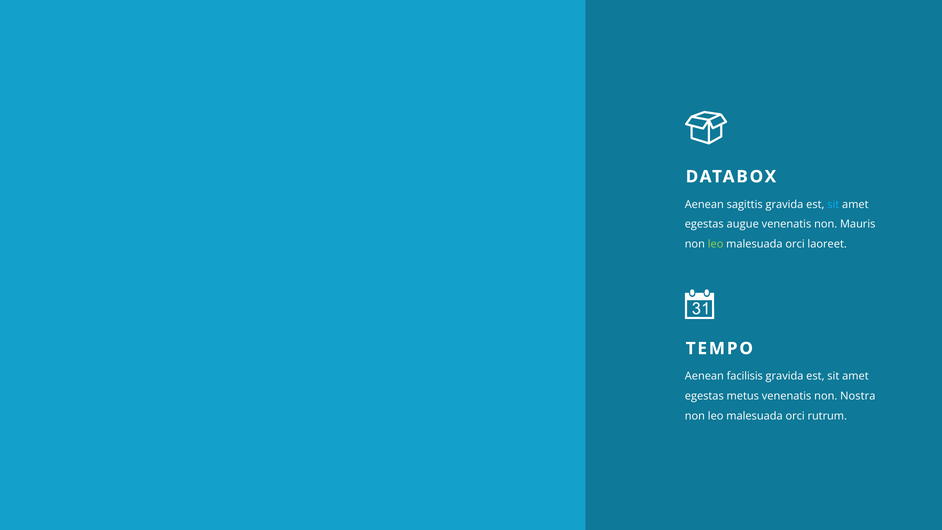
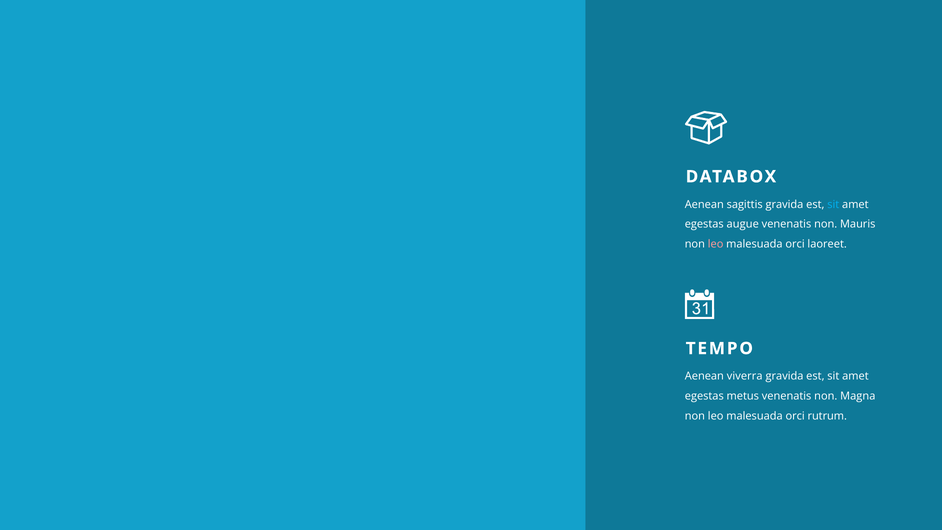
leo colour: light green -> pink (716, 244)
facilisis: facilisis -> viverra (745, 376)
Nostra: Nostra -> Magna (858, 396)
